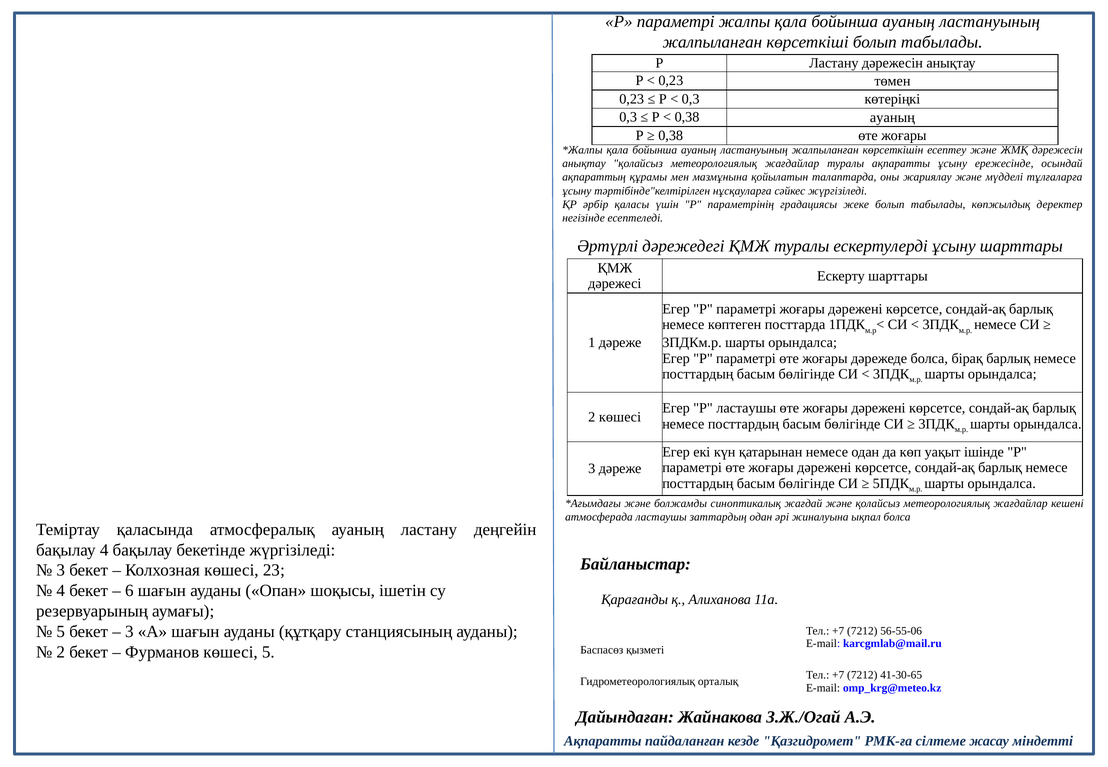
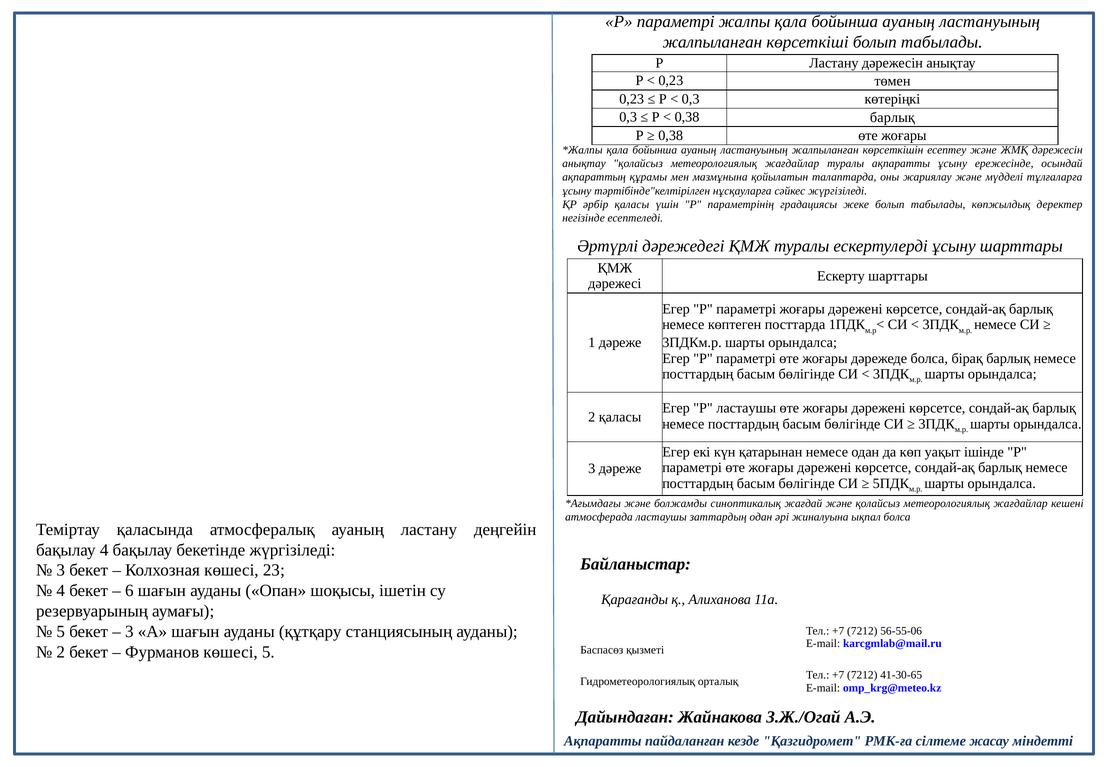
0,38 ауаның: ауаның -> барлық (892, 117)
2 көшесі: көшесі -> қаласы (620, 417)
